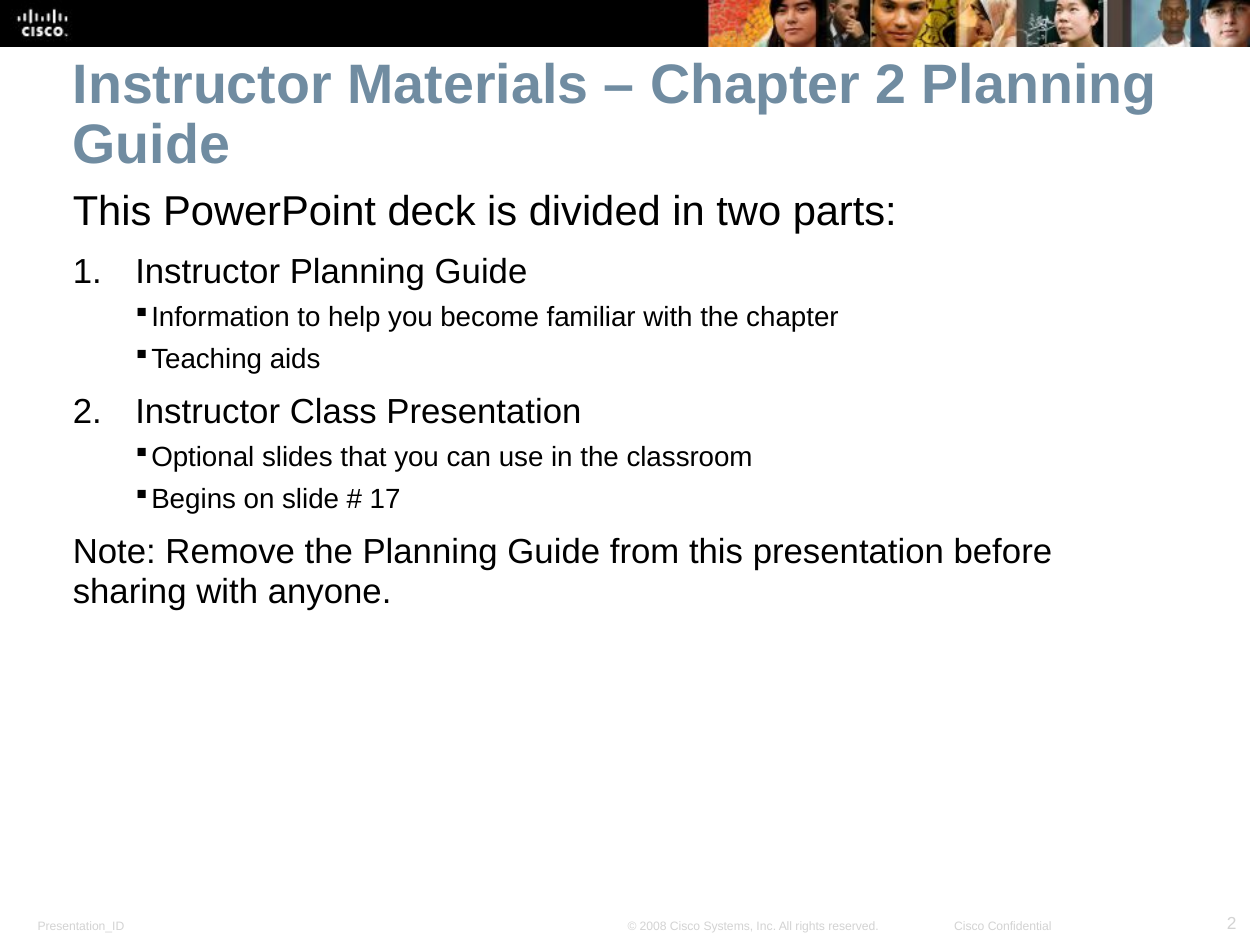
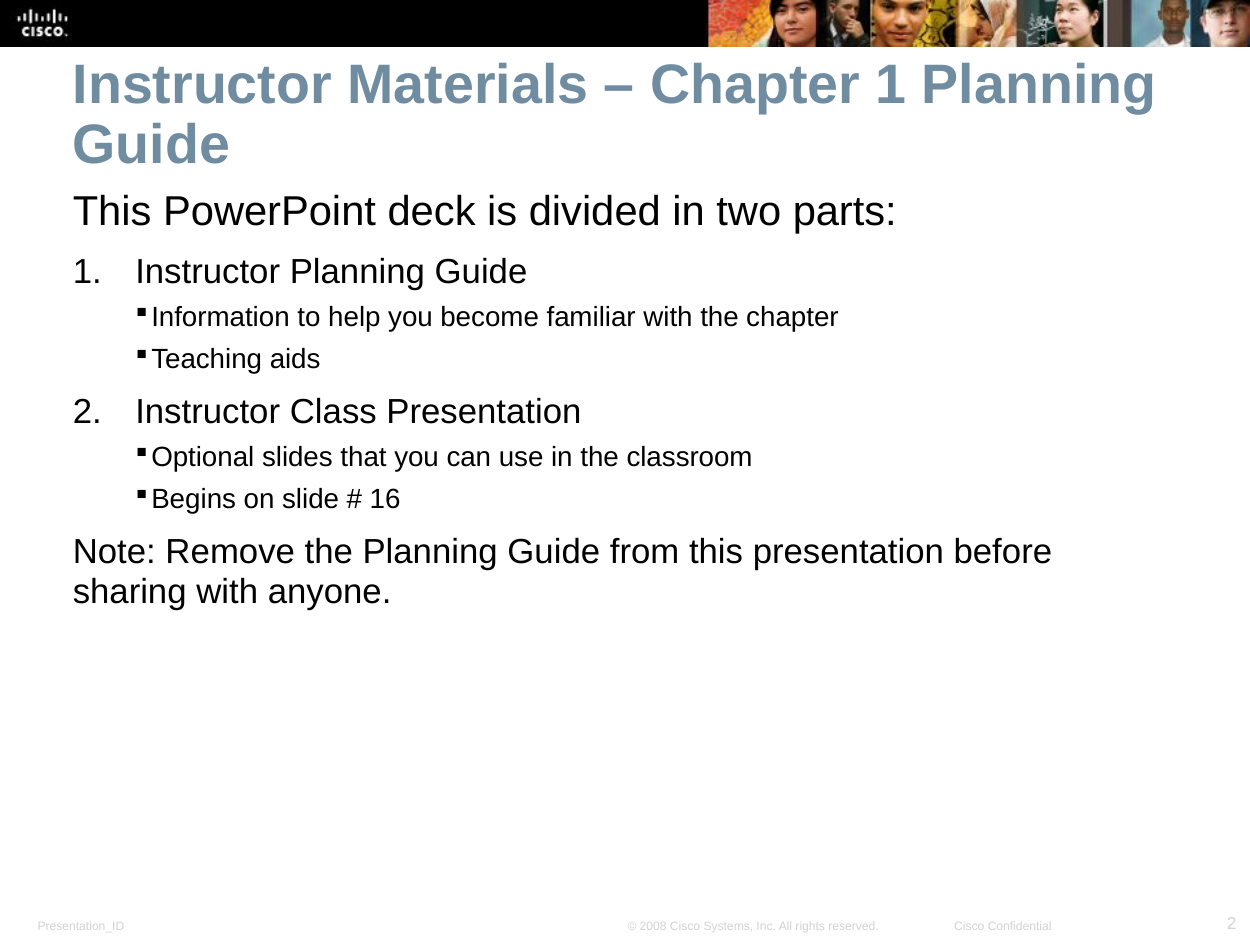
Chapter 2: 2 -> 1 (891, 85)
17: 17 -> 16 (385, 499)
